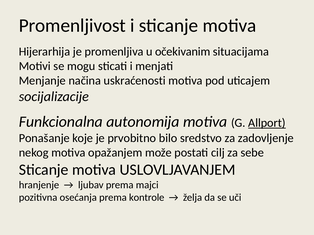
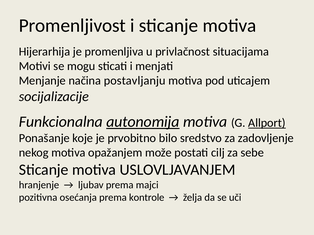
očekivanim: očekivanim -> privlačnost (183, 52)
uskraćenosti: uskraćenosti -> postavljanju (135, 81)
autonomija underline: none -> present (143, 122)
